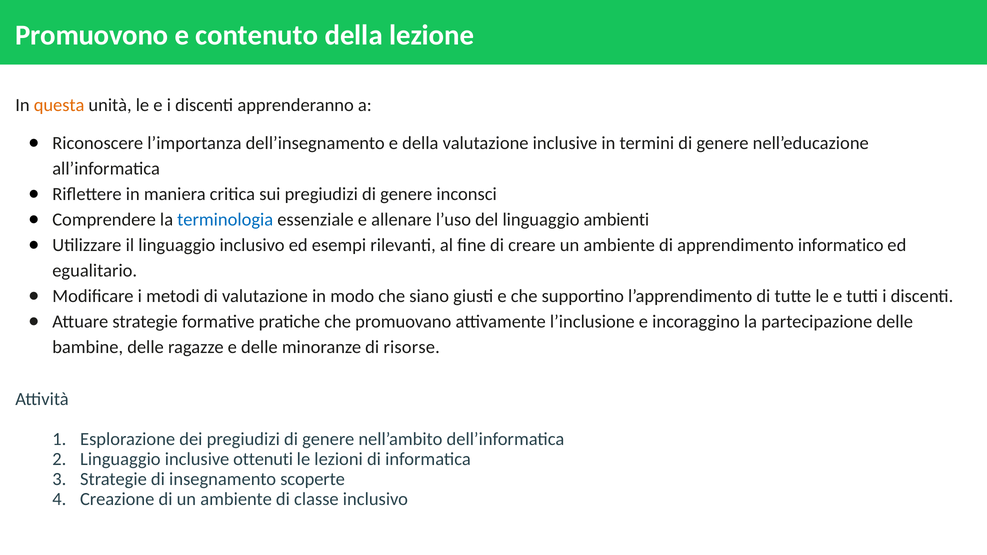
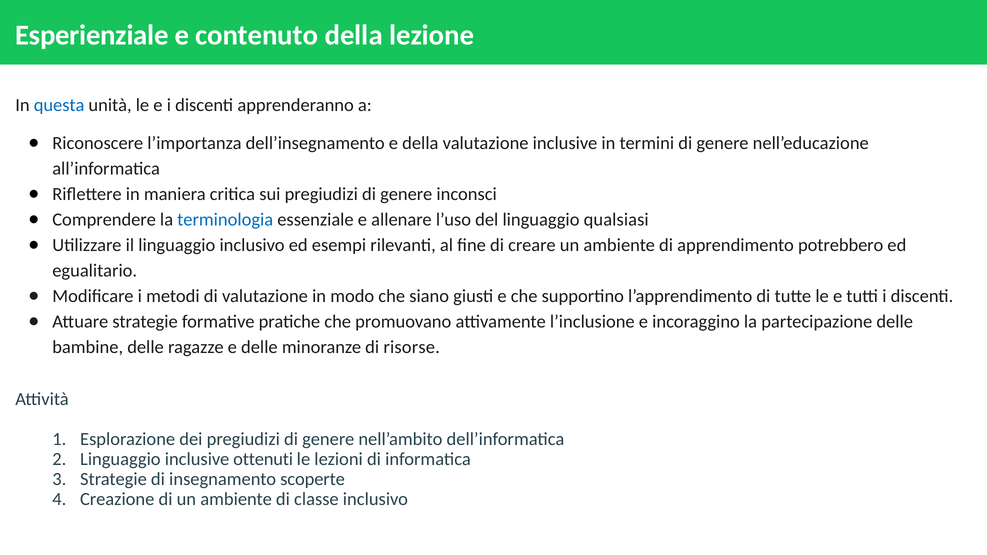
Promuovono: Promuovono -> Esperienziale (92, 35)
questa colour: orange -> blue (59, 105)
ambienti: ambienti -> qualsiasi (616, 220)
informatico: informatico -> potrebbero (841, 245)
